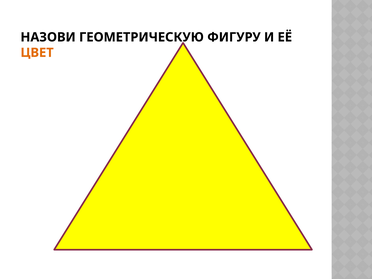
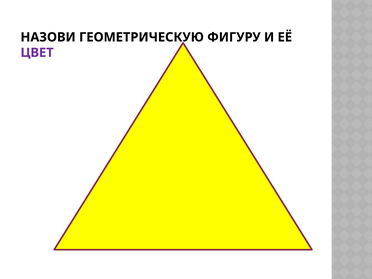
ЦВЕТ colour: orange -> purple (37, 53)
